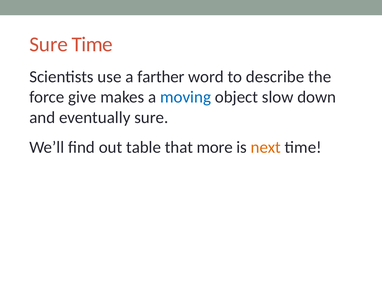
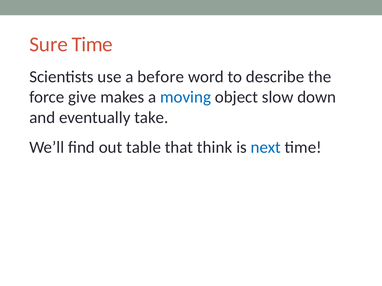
farther: farther -> before (161, 77)
eventually sure: sure -> take (151, 118)
more: more -> think (215, 148)
next colour: orange -> blue (266, 148)
